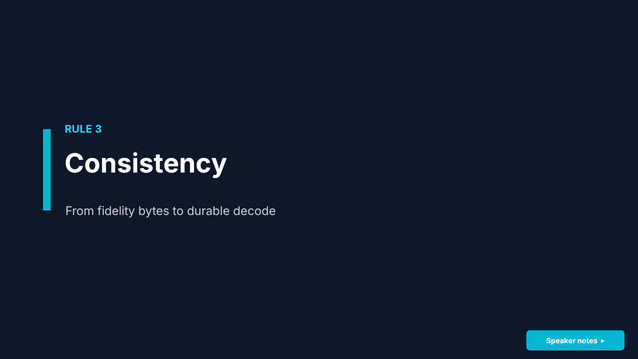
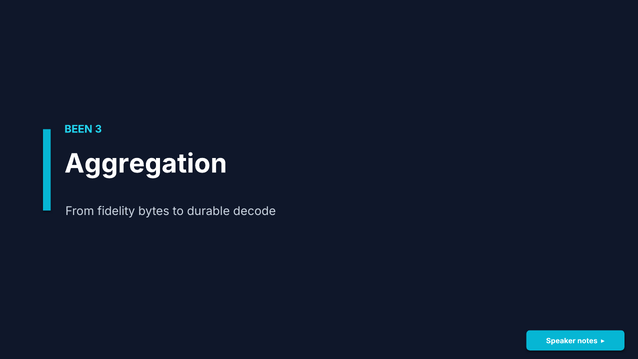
RULE: RULE -> BEEN (78, 129)
Consistency: Consistency -> Aggregation (146, 164)
